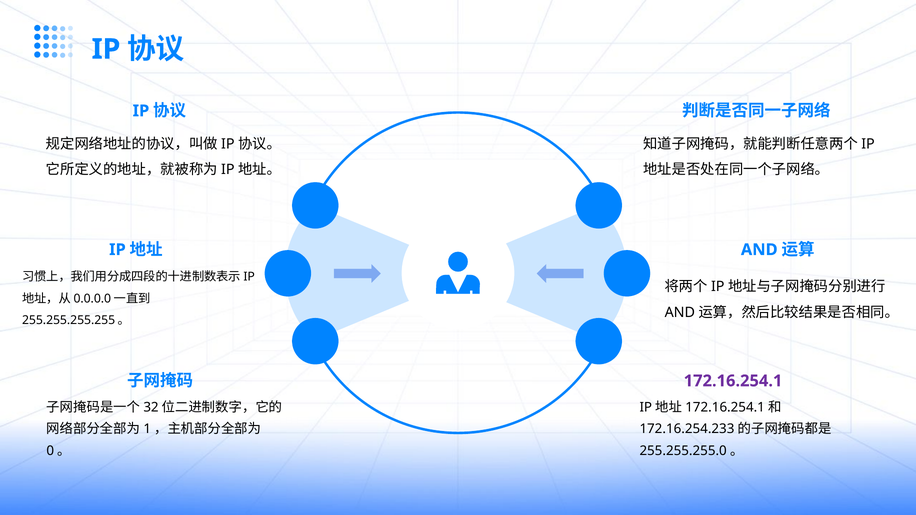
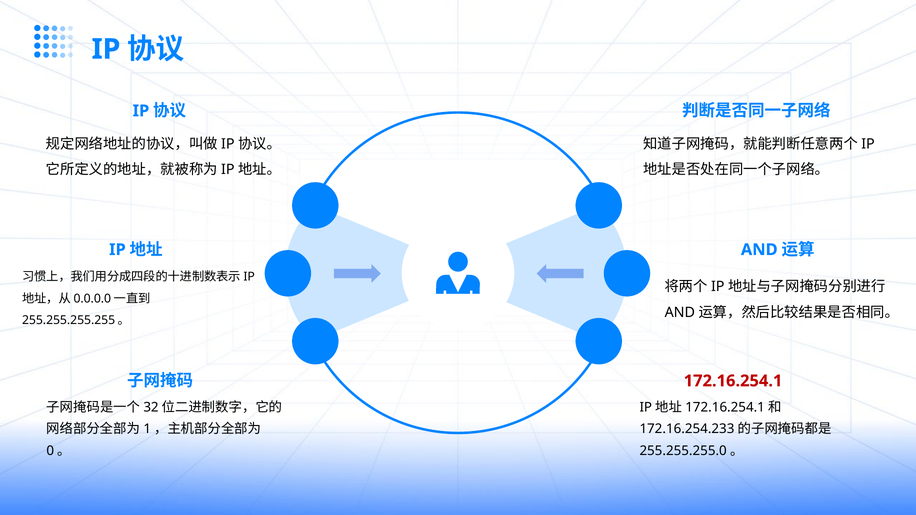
172.16.254.1 colour: purple -> red (733, 381)
